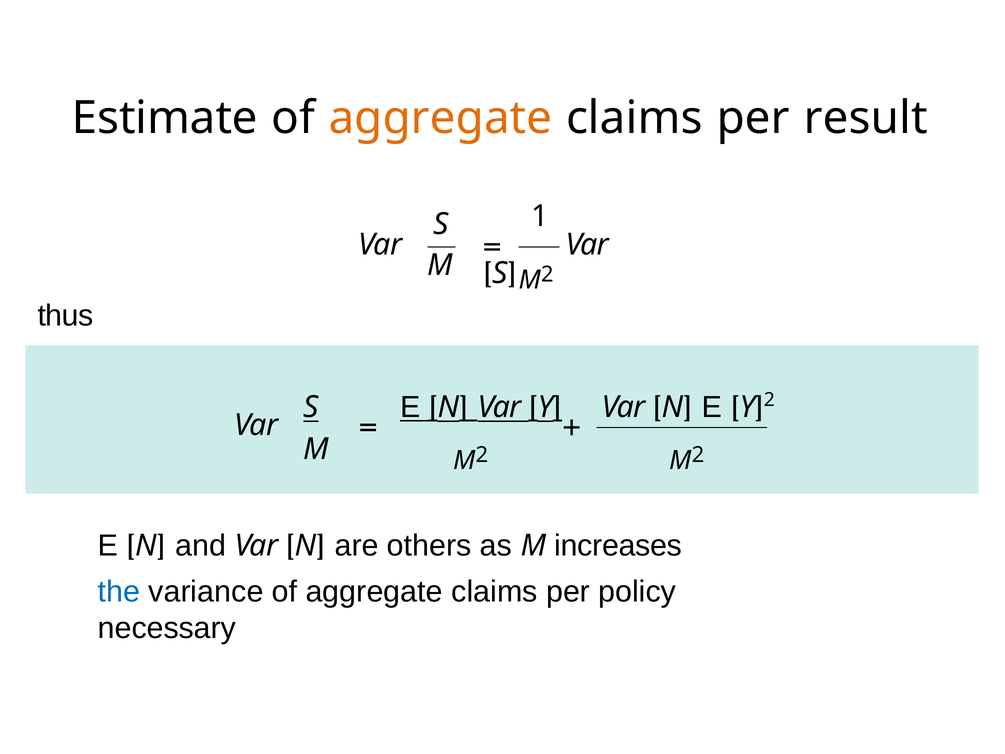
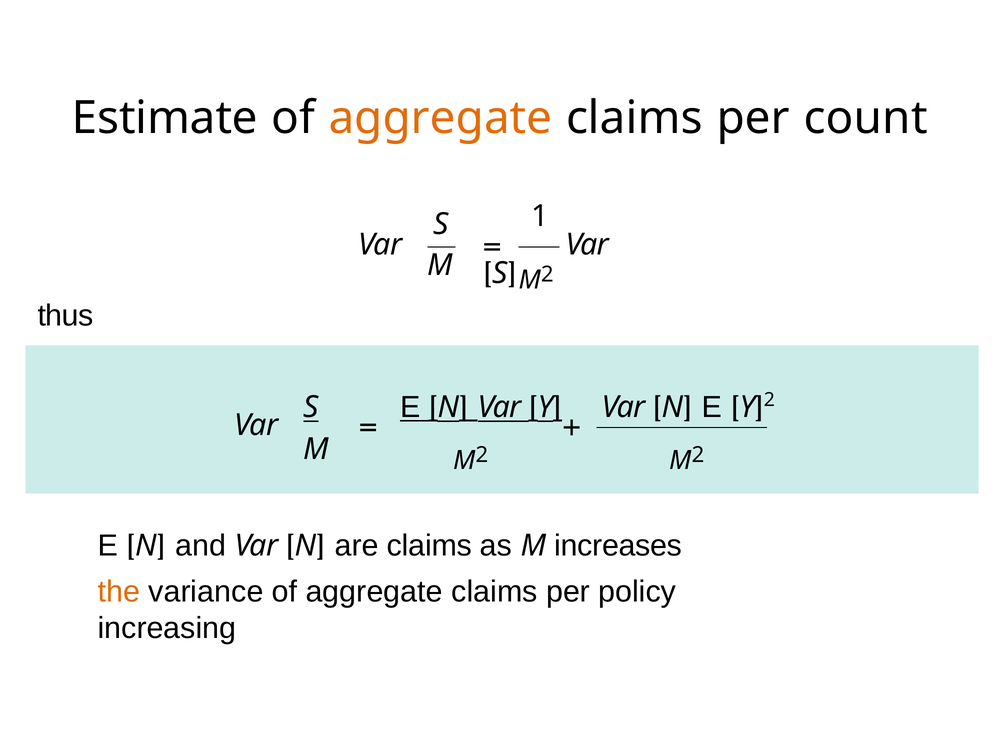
result: result -> count (866, 118)
are others: others -> claims (429, 546)
the colour: blue -> orange (119, 592)
necessary: necessary -> increasing (167, 628)
